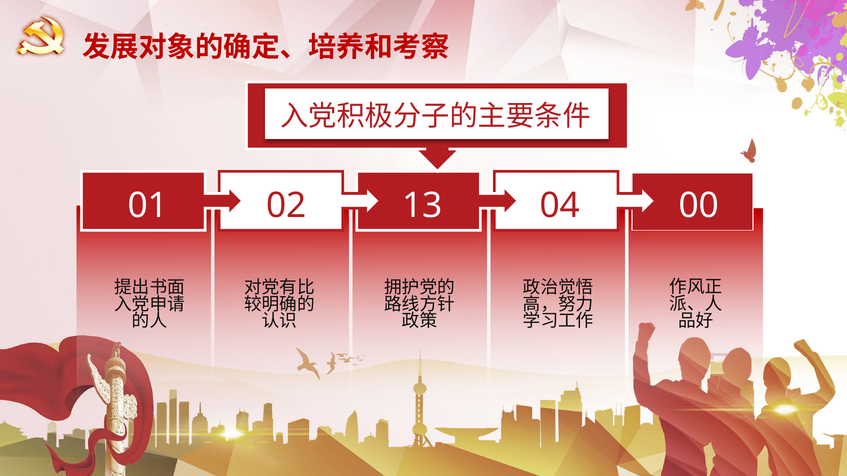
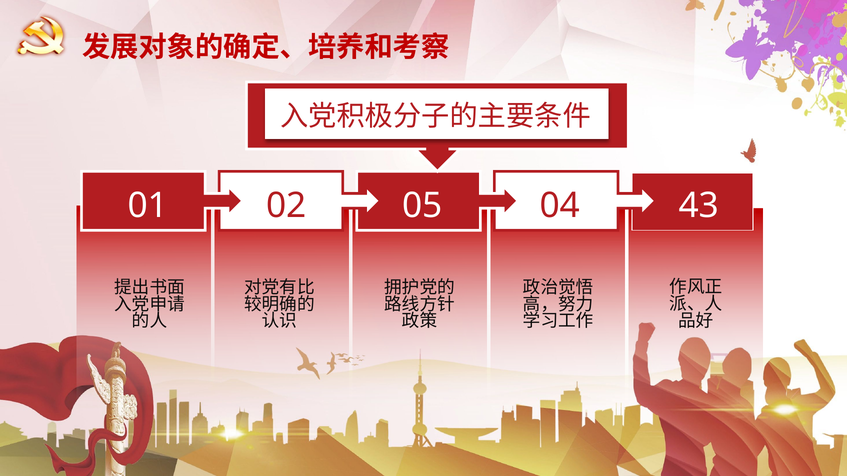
13: 13 -> 05 (422, 206)
00: 00 -> 43 (699, 206)
